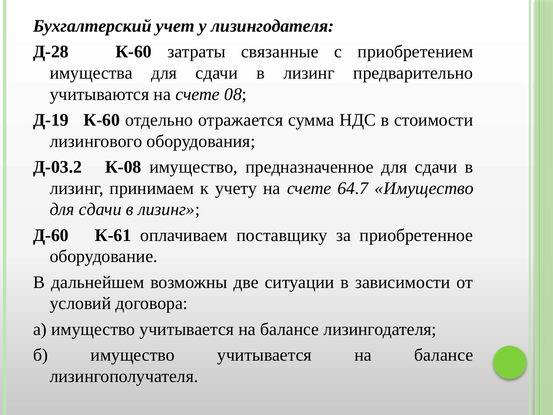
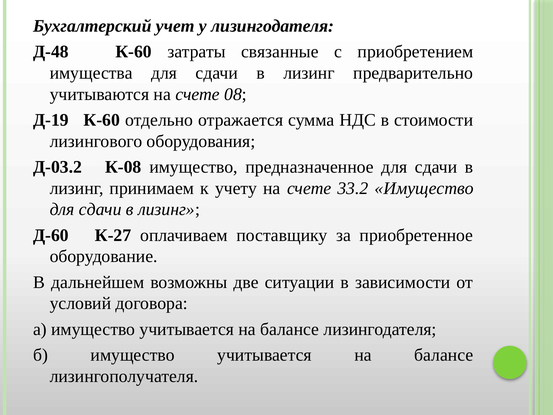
Д-28: Д-28 -> Д-48 (51, 52)
64.7: 64.7 -> 33.2 (353, 188)
К-61: К-61 -> К-27 (113, 235)
